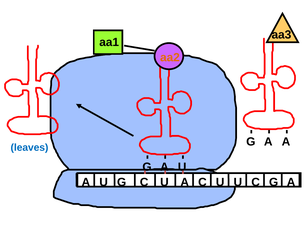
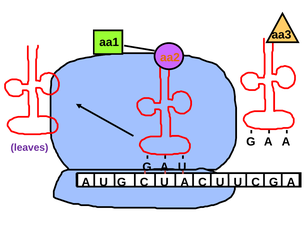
leaves colour: blue -> purple (29, 148)
